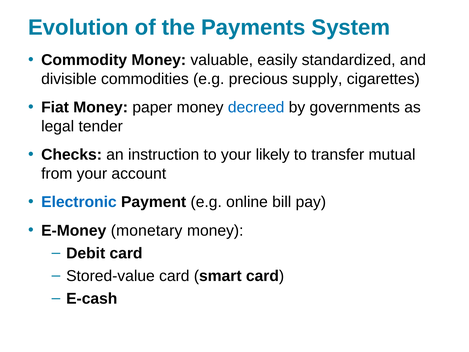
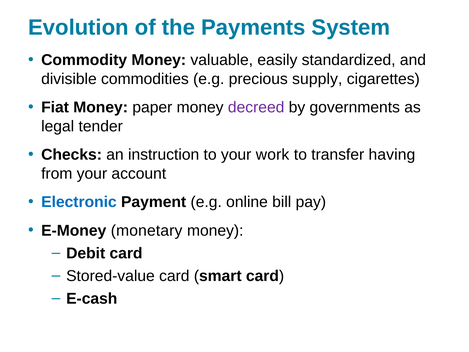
decreed colour: blue -> purple (256, 107)
likely: likely -> work (273, 155)
mutual: mutual -> having (392, 155)
